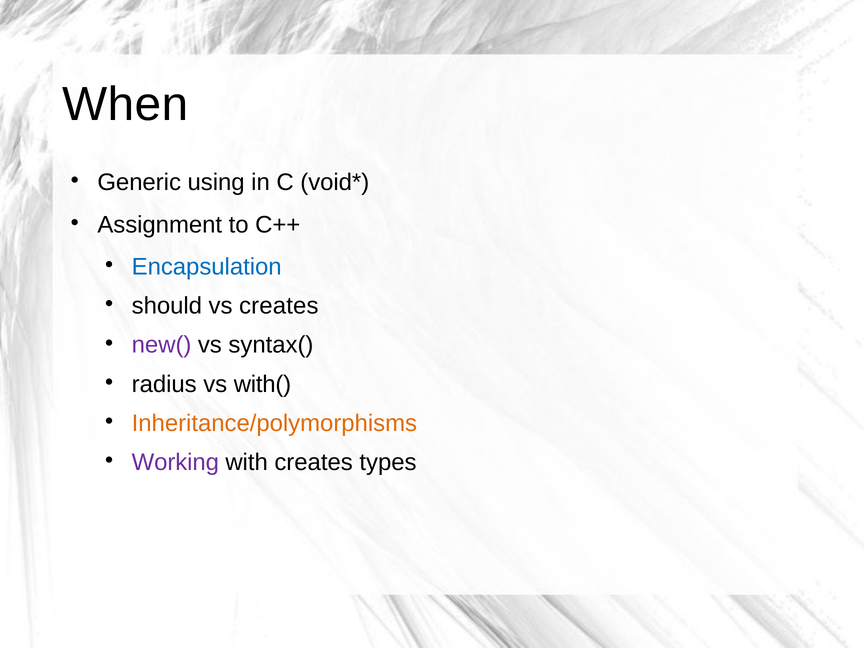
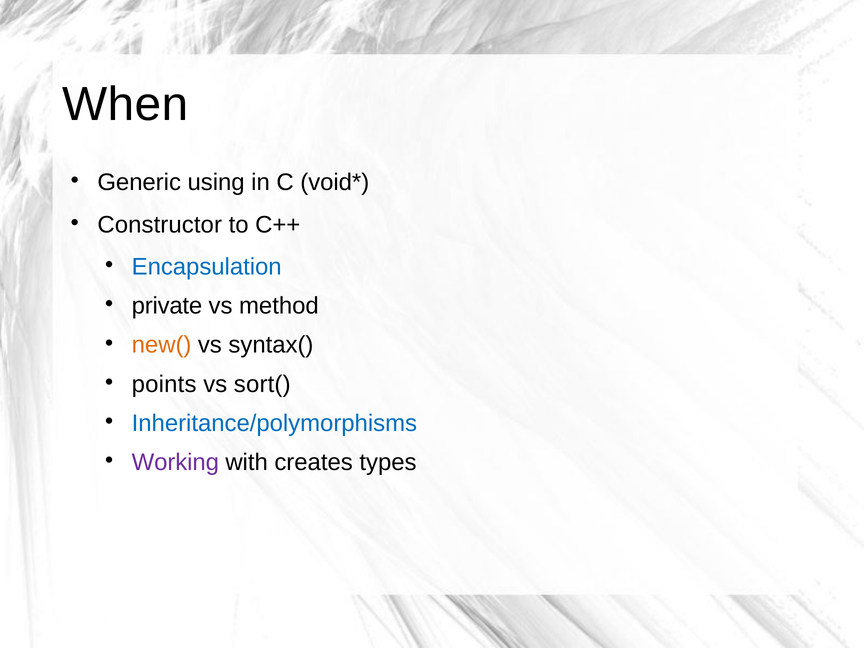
Assignment: Assignment -> Constructor (160, 225)
should: should -> private (167, 306)
vs creates: creates -> method (279, 306)
new( colour: purple -> orange (162, 345)
radius: radius -> points (164, 384)
with(: with( -> sort( (262, 384)
Inheritance/polymorphisms colour: orange -> blue (274, 423)
